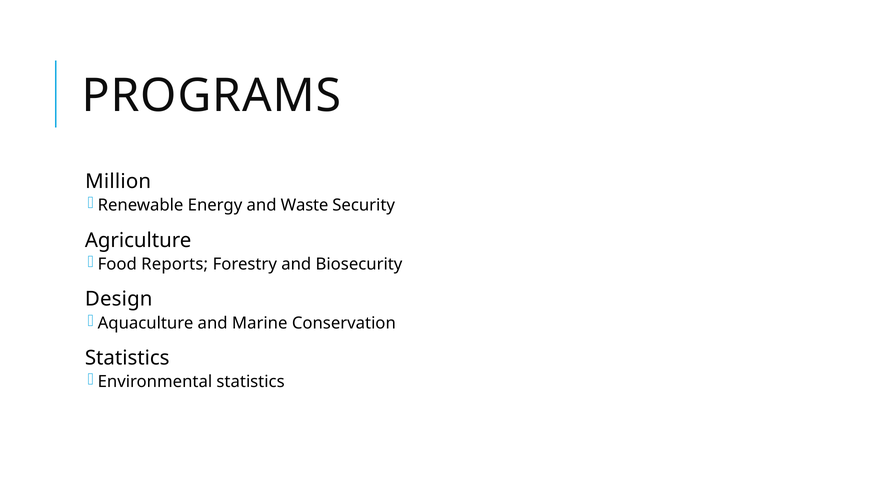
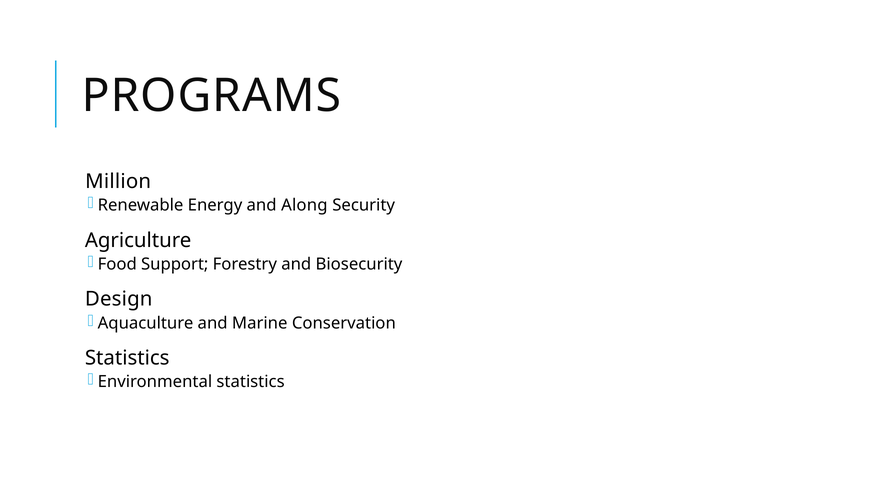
Waste: Waste -> Along (304, 205)
Reports: Reports -> Support (175, 264)
